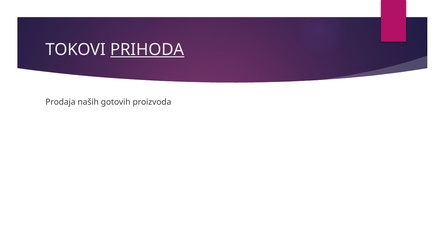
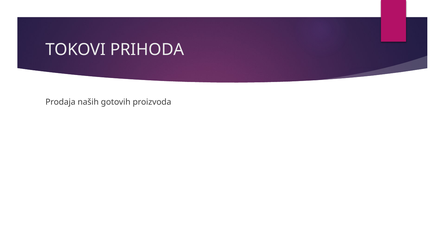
PRIHODA underline: present -> none (147, 50)
